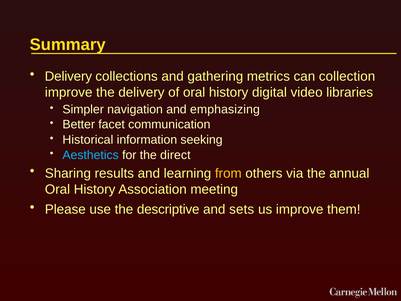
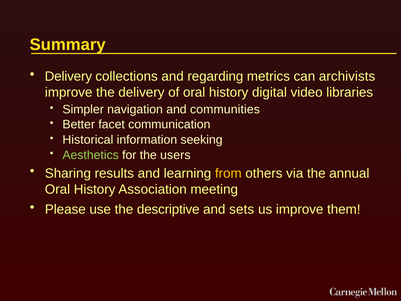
gathering: gathering -> regarding (215, 76)
collection: collection -> archivists (347, 76)
emphasizing: emphasizing -> communities (225, 109)
Aesthetics colour: light blue -> light green (91, 155)
direct: direct -> users (175, 155)
